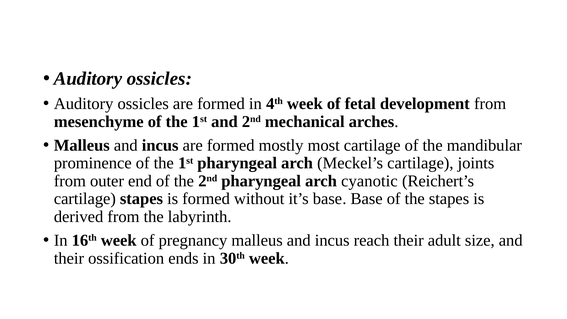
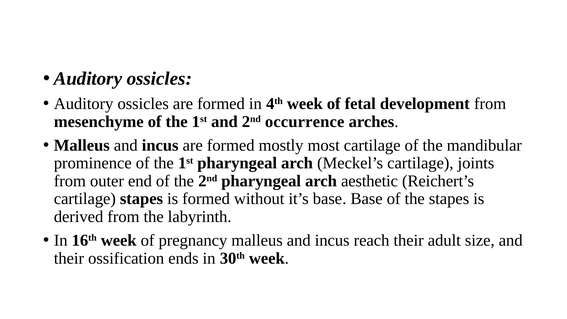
mechanical: mechanical -> occurrence (305, 122)
cyanotic: cyanotic -> aesthetic (370, 181)
